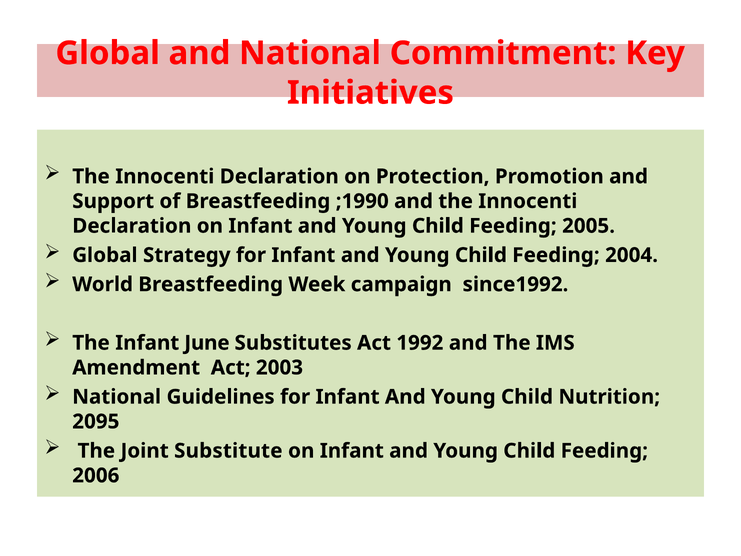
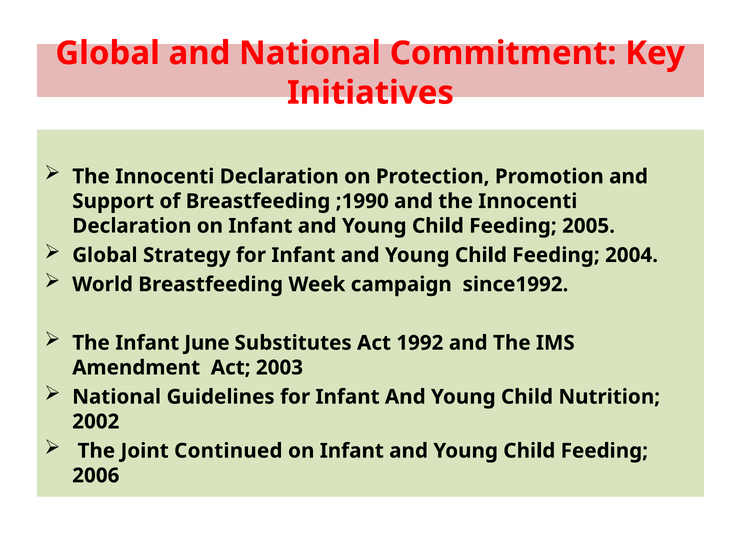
2095: 2095 -> 2002 (96, 421)
Substitute: Substitute -> Continued (228, 451)
